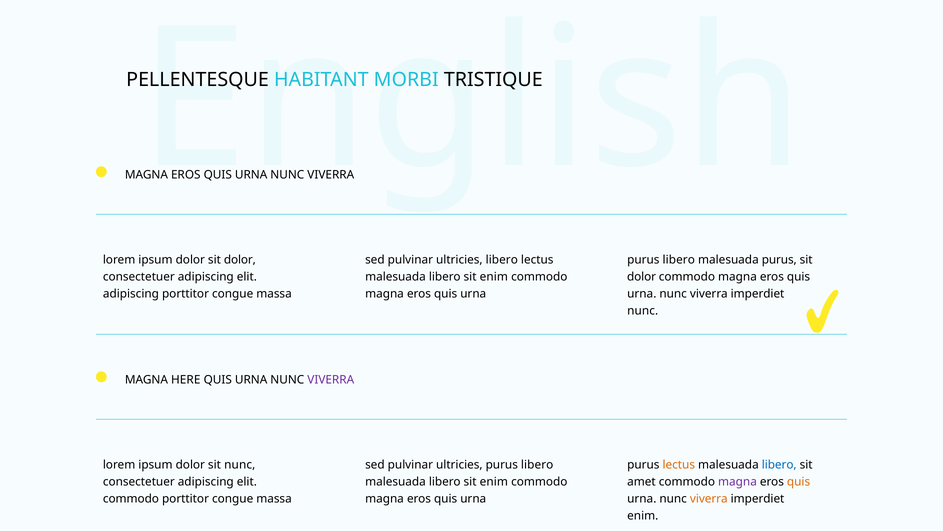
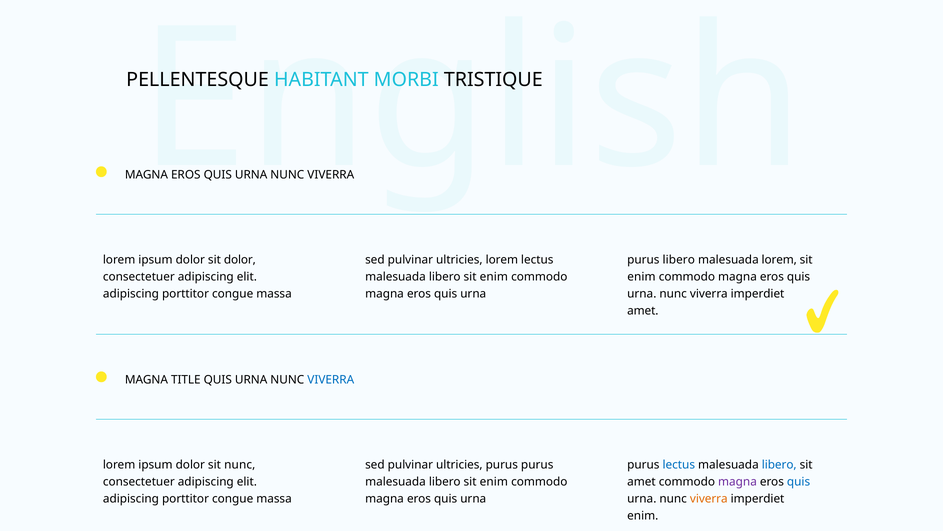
ultricies libero: libero -> lorem (502, 259)
malesuada purus: purus -> lorem (779, 259)
dolor: dolor -> enim (641, 276)
nunc: nunc -> amet (643, 310)
HERE: HERE -> TITLE (186, 379)
VIVERRA colour: purple -> blue (331, 379)
ultricies purus libero: libero -> purus (537, 464)
lectus colour: orange -> blue (679, 464)
quis colour: orange -> blue (799, 481)
commodo: commodo -> adipiscing (131, 498)
